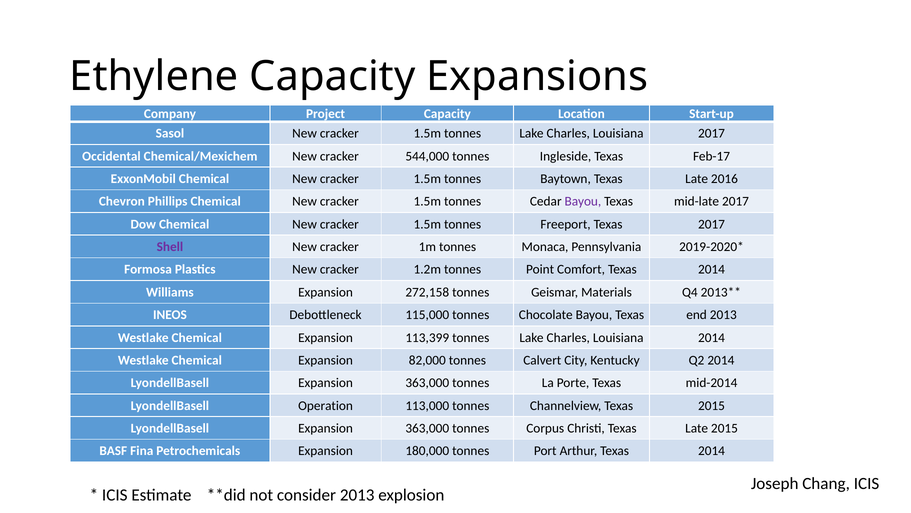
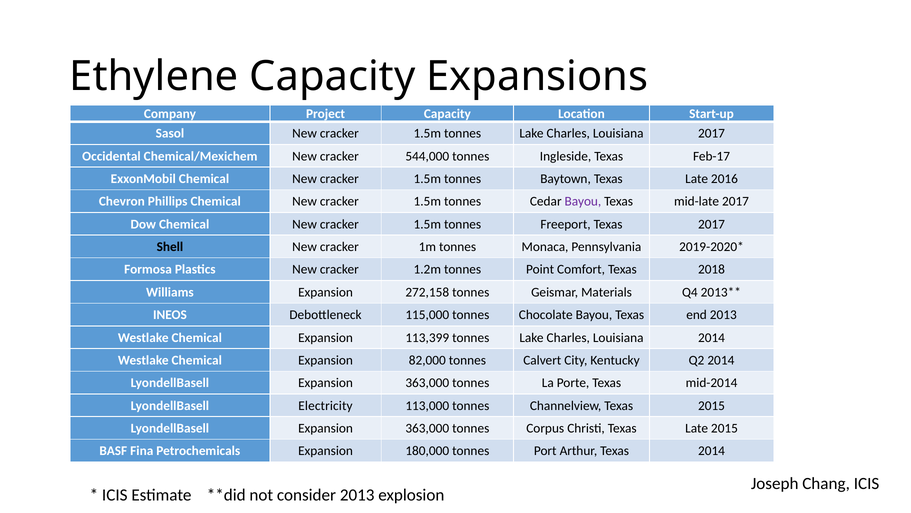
Shell colour: purple -> black (170, 247)
Comfort Texas 2014: 2014 -> 2018 (712, 269)
Operation: Operation -> Electricity (325, 405)
